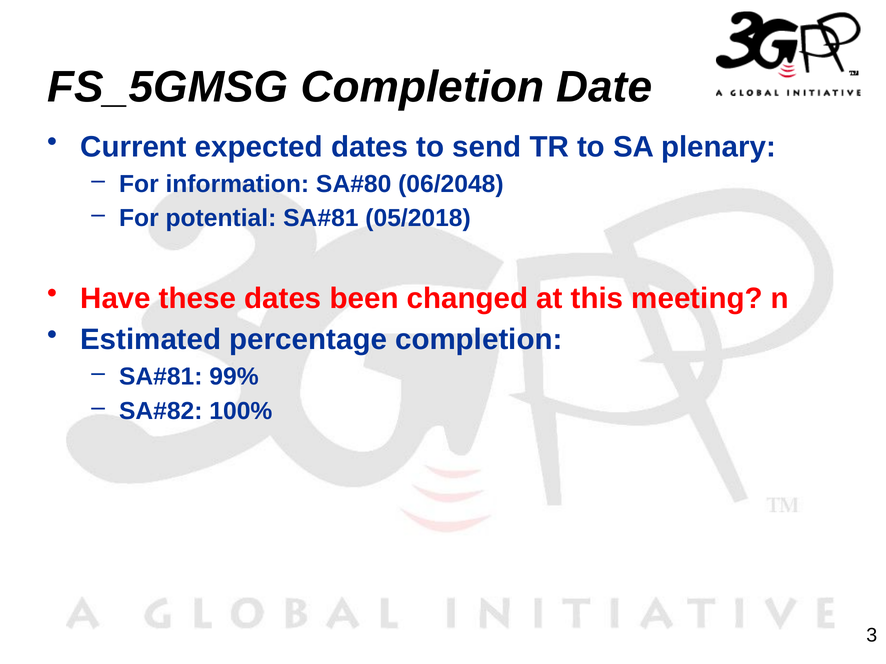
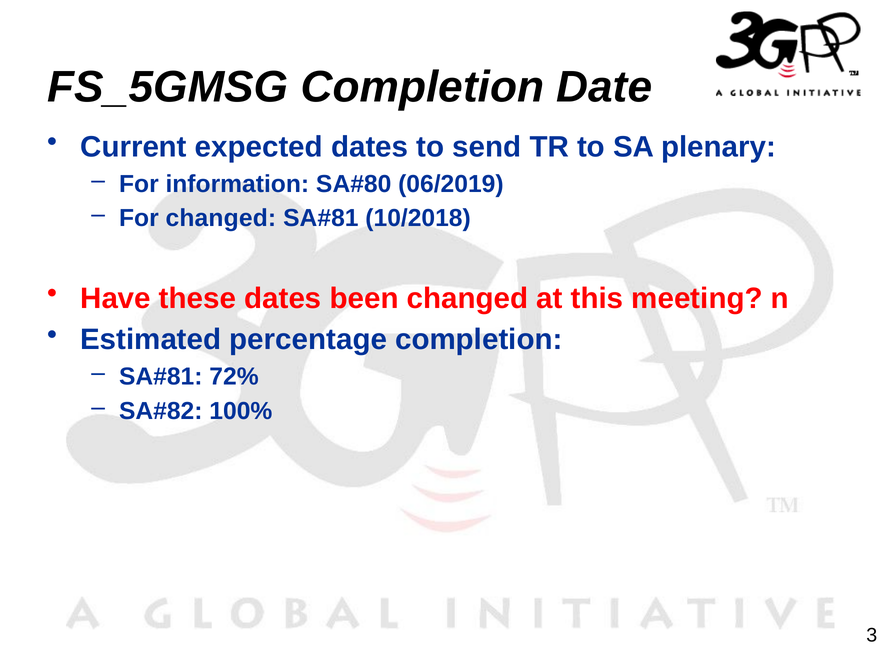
06/2048: 06/2048 -> 06/2019 (451, 184)
For potential: potential -> changed (221, 219)
05/2018: 05/2018 -> 10/2018 (418, 219)
99%: 99% -> 72% (234, 377)
